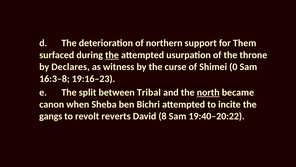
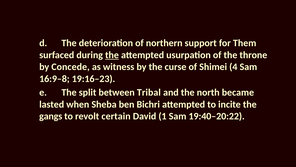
Declares: Declares -> Concede (71, 67)
0: 0 -> 4 (233, 67)
16:3–8: 16:3–8 -> 16:9–8 (54, 79)
north underline: present -> none (208, 92)
canon: canon -> lasted (52, 104)
reverts: reverts -> certain (116, 116)
8: 8 -> 1 (163, 116)
